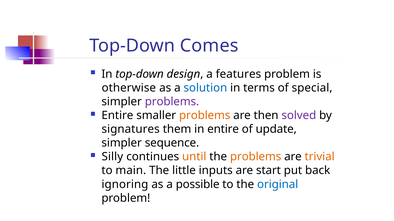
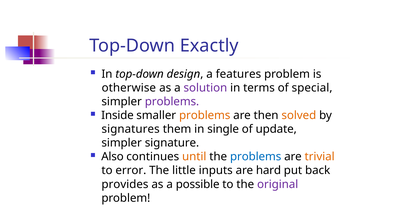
Comes: Comes -> Exactly (209, 46)
solution colour: blue -> purple (205, 88)
Entire: Entire -> Inside (117, 116)
solved colour: purple -> orange (299, 116)
in entire: entire -> single (223, 130)
sequence: sequence -> signature (172, 143)
Silly: Silly -> Also (112, 157)
problems colour: orange -> blue (256, 157)
main: main -> error (131, 171)
start: start -> hard (269, 171)
ignoring: ignoring -> provides (125, 185)
original colour: blue -> purple (278, 185)
